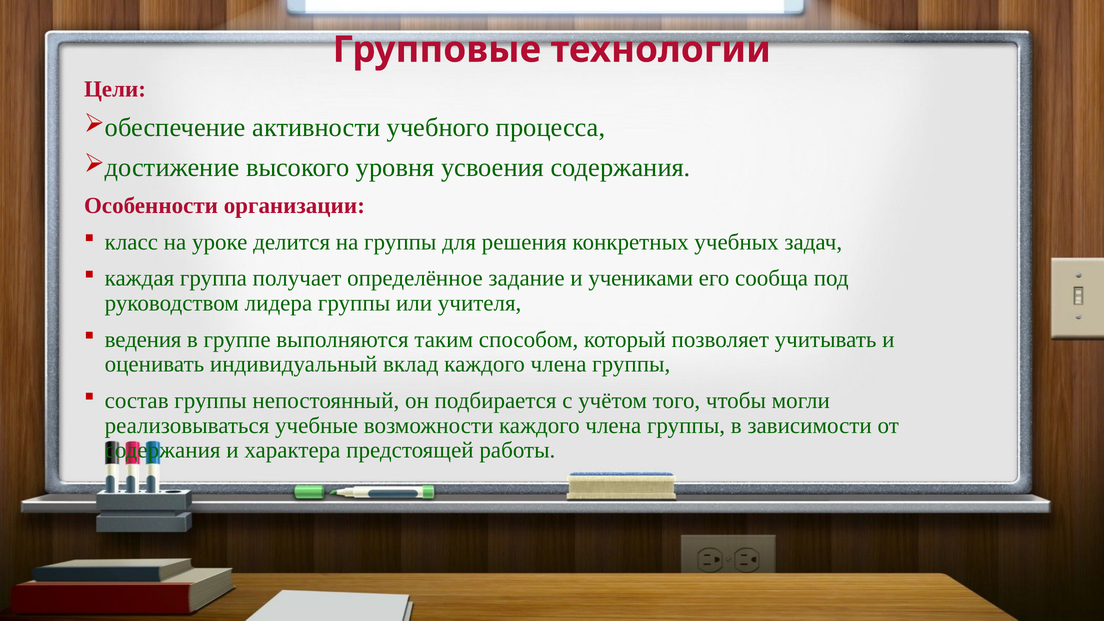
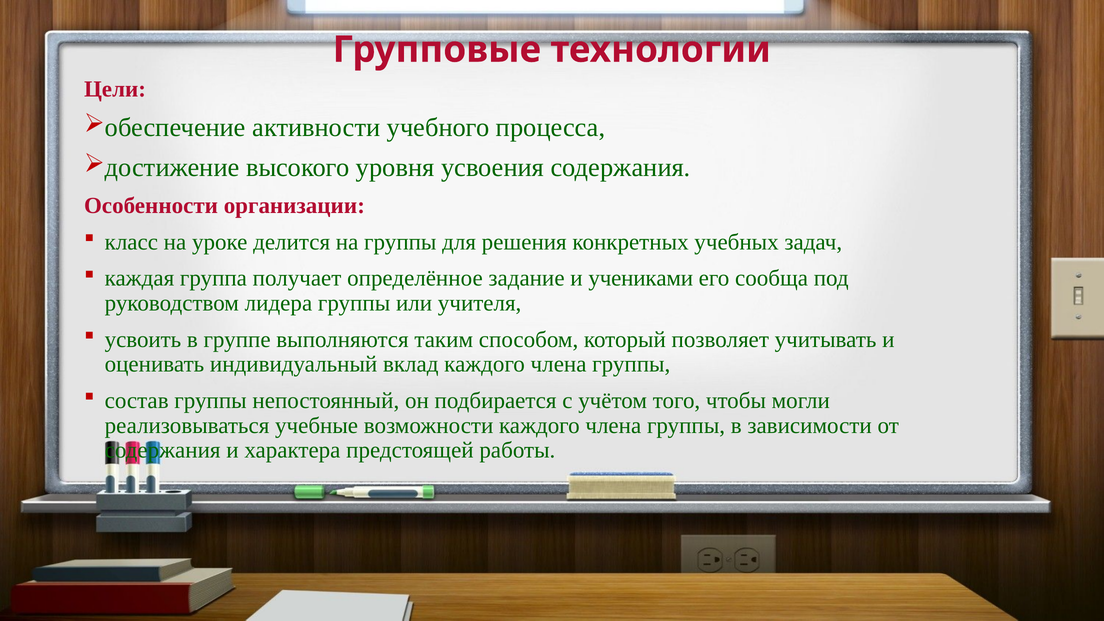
ведения: ведения -> усвоить (143, 340)
